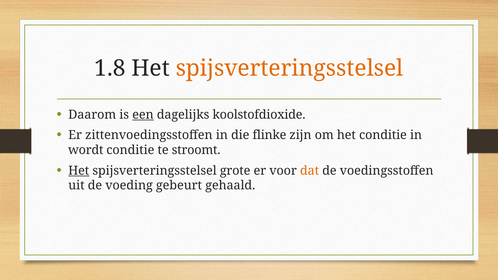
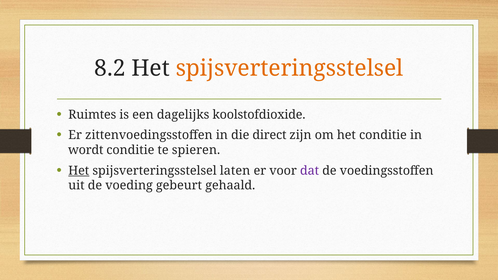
1.8: 1.8 -> 8.2 (110, 68)
Daarom: Daarom -> Ruimtes (92, 115)
een underline: present -> none (143, 115)
flinke: flinke -> direct (269, 135)
stroomt: stroomt -> spieren (196, 150)
grote: grote -> laten (235, 171)
dat colour: orange -> purple (310, 171)
